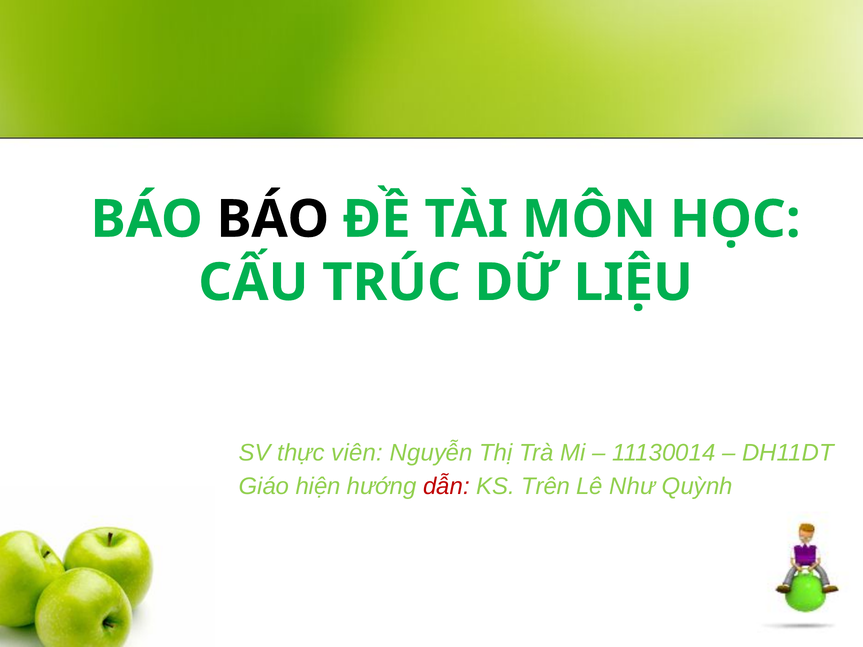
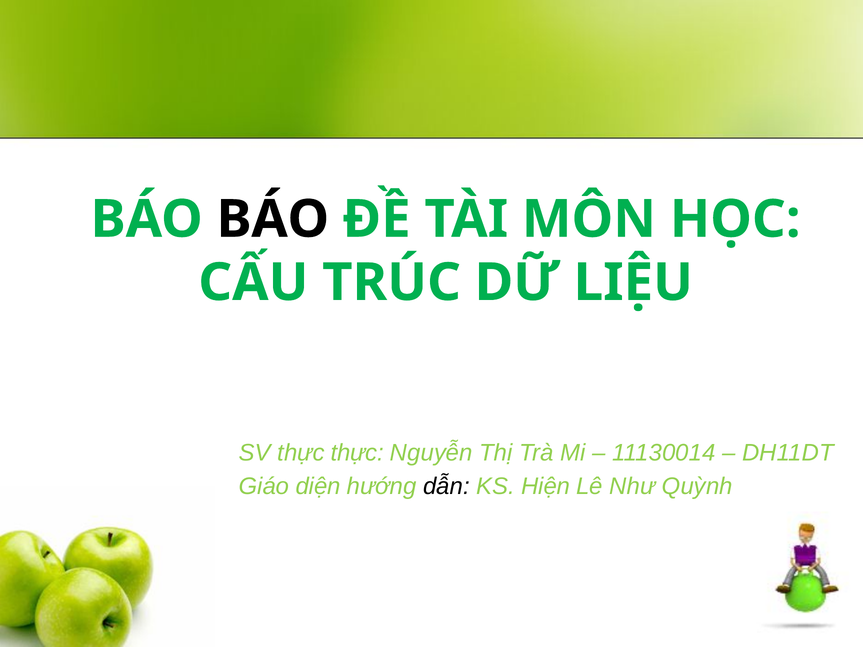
thực viên: viên -> thực (357, 453)
hiện: hiện -> diện (318, 487)
dẫn colour: red -> black (446, 487)
Trên: Trên -> Hiện (546, 487)
